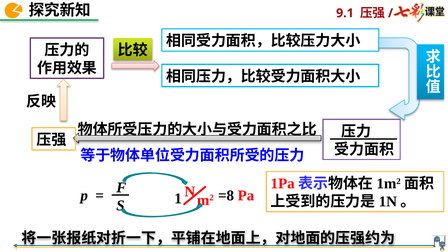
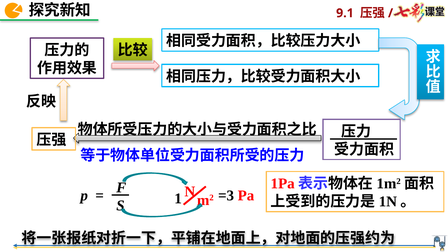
=8: =8 -> =3 (226, 196)
